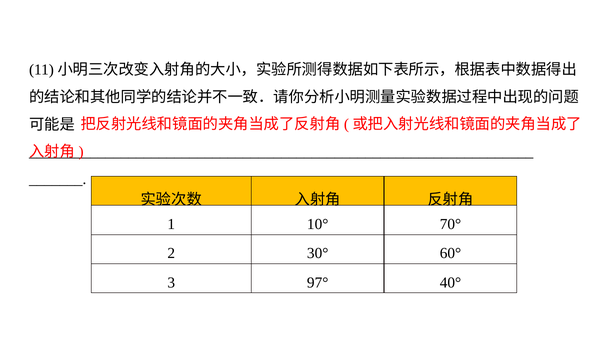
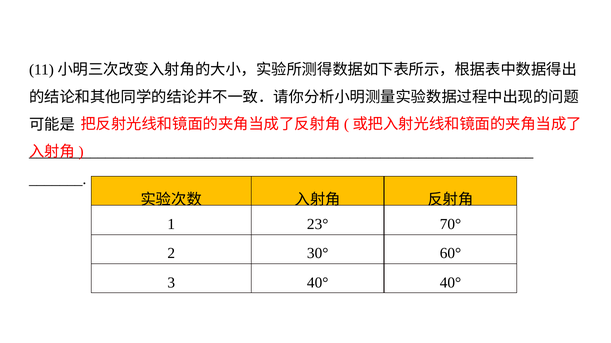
10°: 10° -> 23° (318, 225)
3 97°: 97° -> 40° (318, 283)
